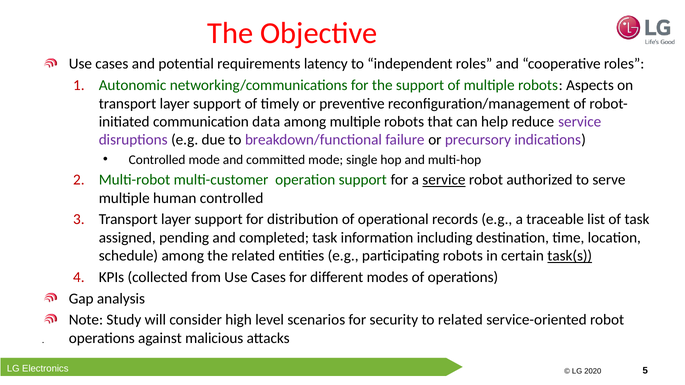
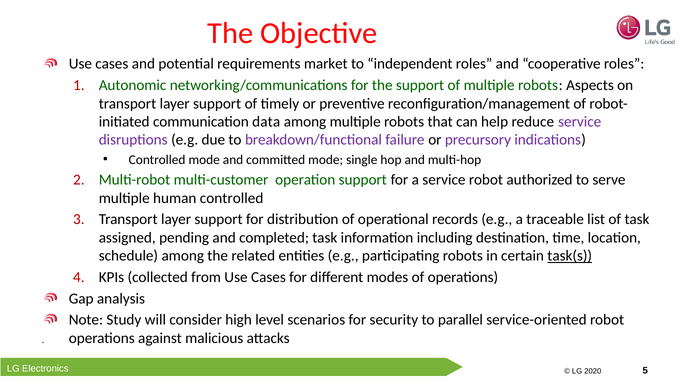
latency: latency -> market (326, 64)
service underline: present -> none (444, 180)
to related: related -> parallel (460, 320)
